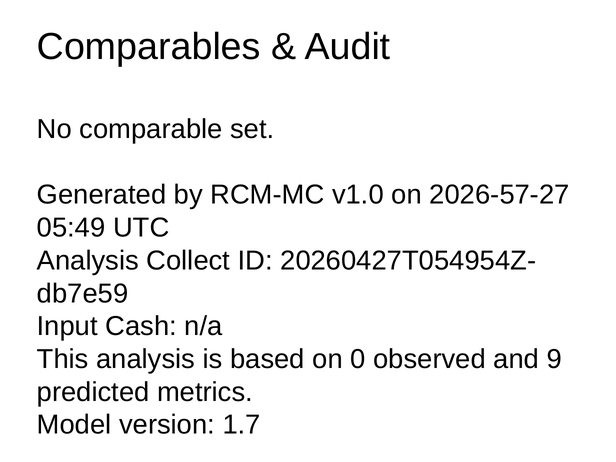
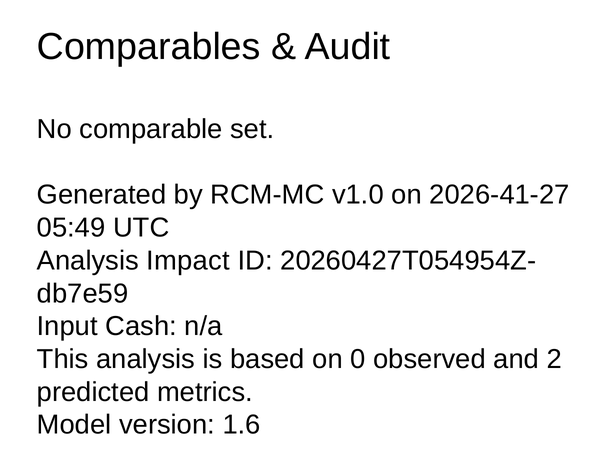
2026-57-27: 2026-57-27 -> 2026-41-27 (500, 195)
Collect: Collect -> Impact (188, 261)
9: 9 -> 2 (554, 359)
1.7: 1.7 -> 1.6 (242, 425)
